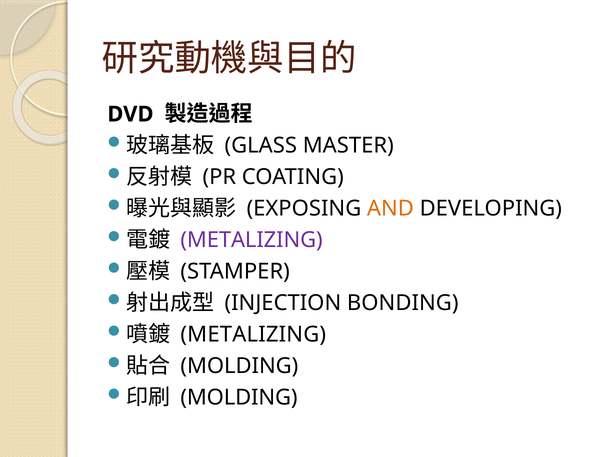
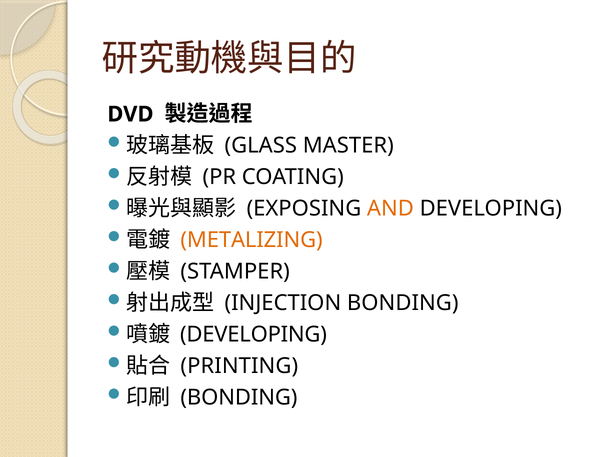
METALIZING colour: purple -> orange (252, 240)
METALIZING: METALIZING -> DEVELOPING (253, 335)
MOLDING: MOLDING -> PRINTING (239, 366)
MOLDING: MOLDING -> BONDING (239, 398)
